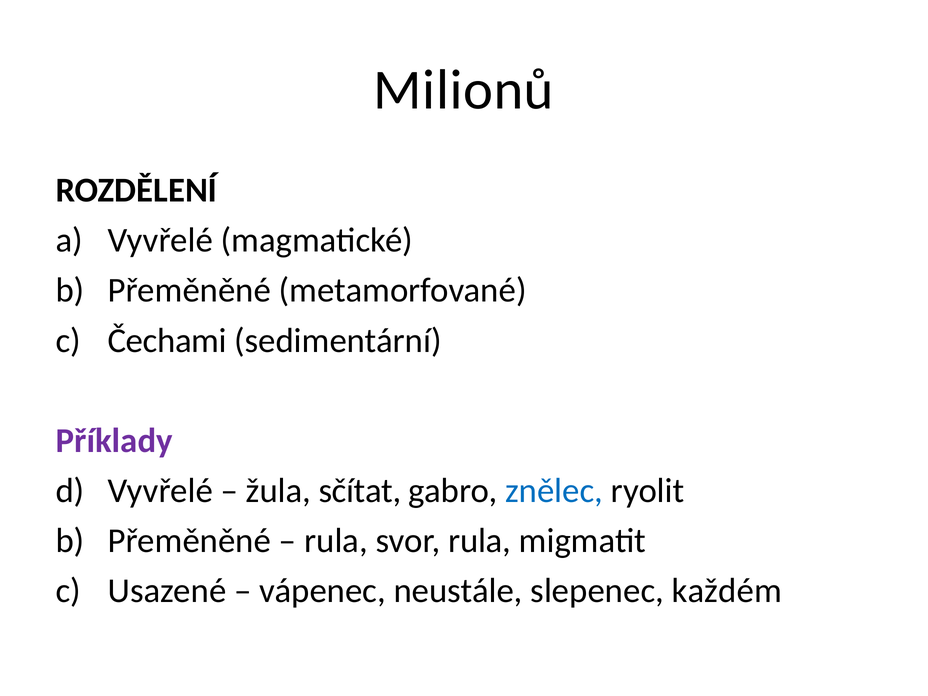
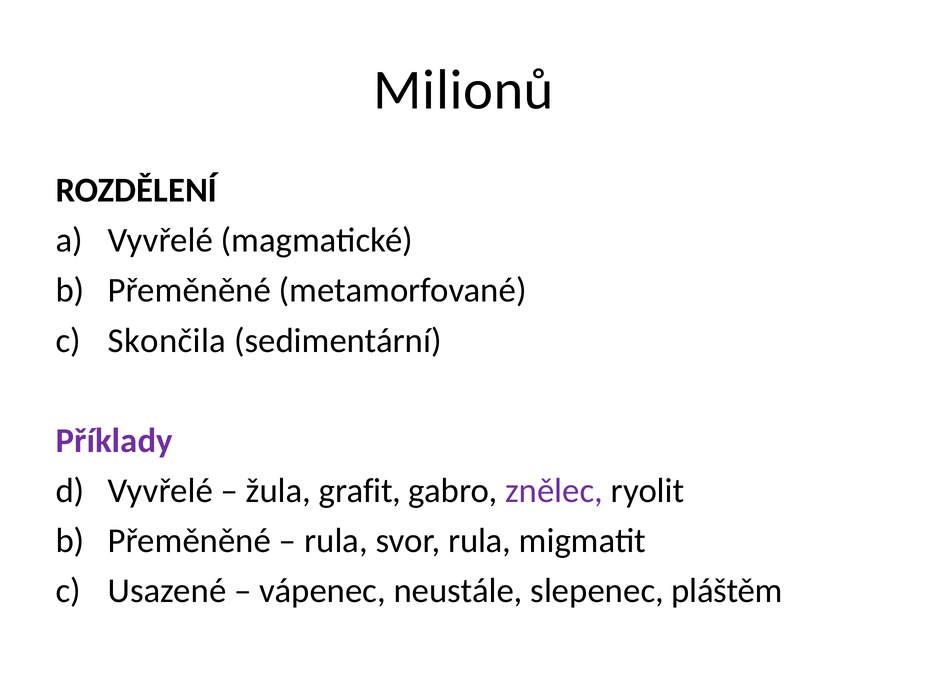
Čechami: Čechami -> Skončila (167, 341)
sčítat: sčítat -> grafit (360, 491)
znělec colour: blue -> purple (554, 491)
každém: každém -> pláštěm (727, 591)
